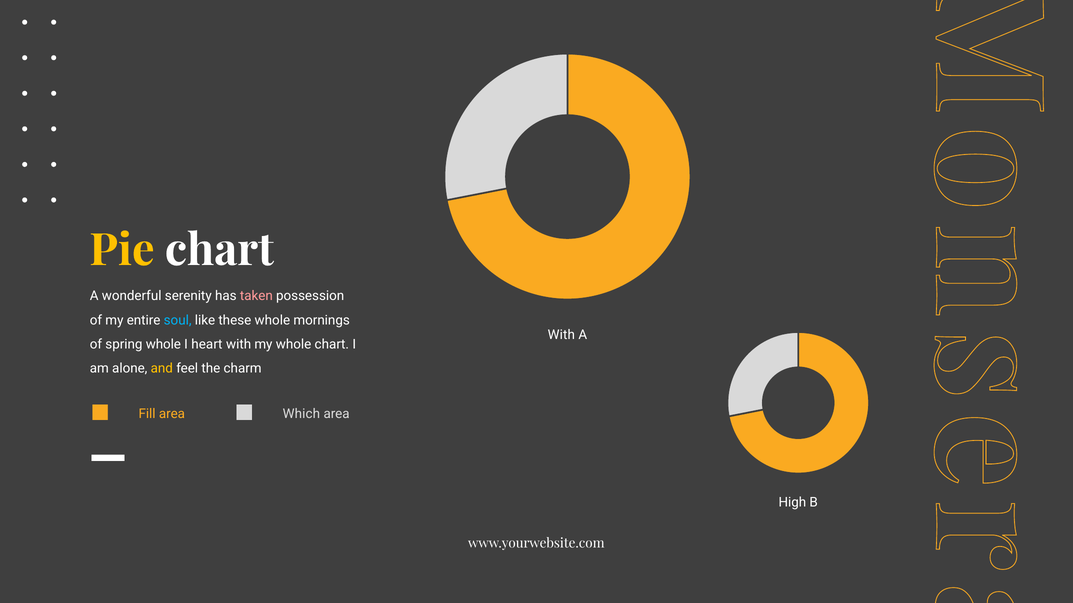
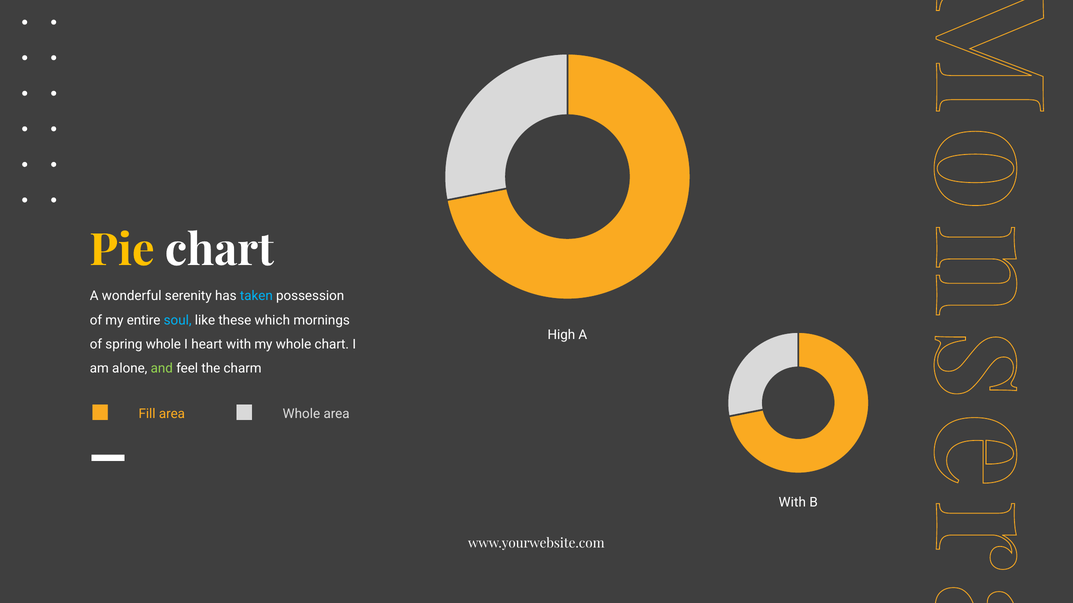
taken colour: pink -> light blue (256, 296)
these whole: whole -> which (272, 320)
With: With -> High (561, 335)
and colour: yellow -> light green (162, 369)
area Which: Which -> Whole (301, 414)
High: High -> With (792, 503)
